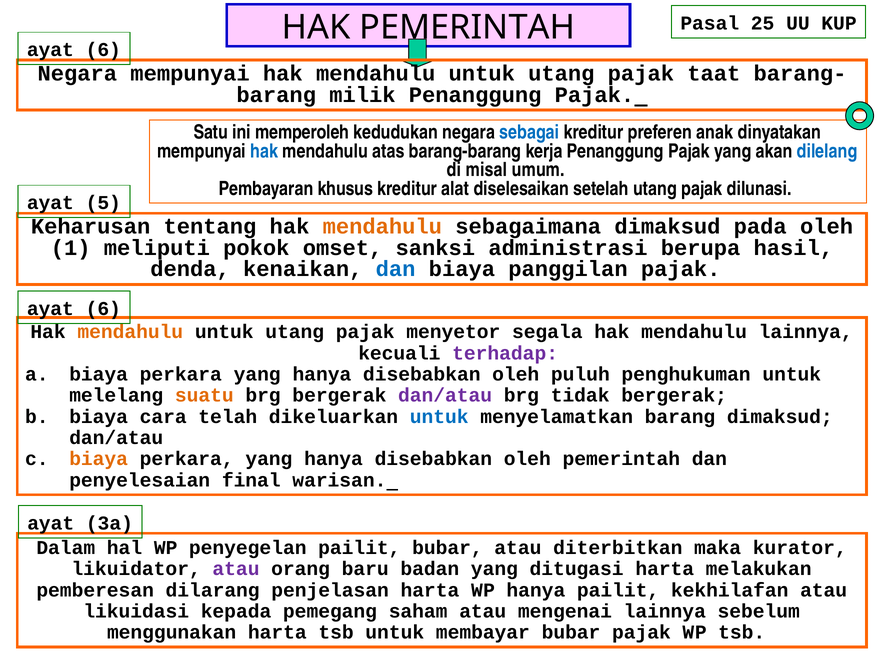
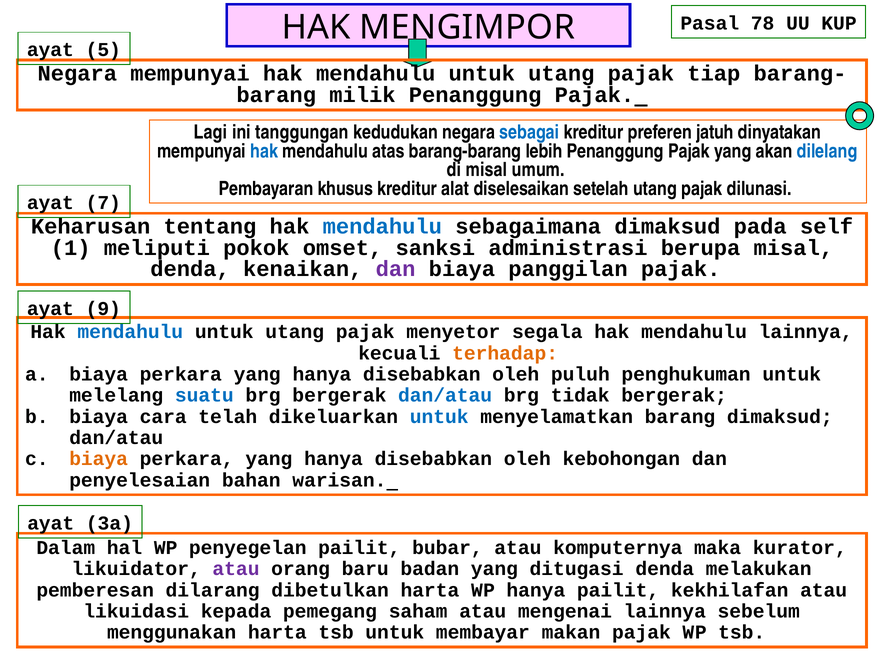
25: 25 -> 78 (763, 23)
HAK PEMERINTAH: PEMERINTAH -> MENGIMPOR (467, 28)
6: 6 -> 5 (103, 50)
taat: taat -> tiap (714, 74)
Satu: Satu -> Lagi (211, 132)
memperoleh: memperoleh -> tanggungan (302, 132)
anak: anak -> jatuh (715, 132)
kerja: kerja -> lebih (544, 151)
5: 5 -> 7 (103, 203)
mendahulu colour: orange -> blue (382, 227)
pada oleh: oleh -> self (827, 227)
berupa hasil: hasil -> misal (793, 248)
dan colour: blue -> purple (396, 269)
6: 6 -> 9 (103, 309)
mendahulu colour: orange -> blue (130, 332)
terhadap colour: purple -> orange (505, 353)
suatu colour: orange -> blue (204, 395)
dan/atau colour: purple -> blue (445, 395)
oleh pemerintah: pemerintah -> kebohongan (621, 459)
final: final -> bahan (251, 480)
diterbitkan: diterbitkan -> komputernya (618, 548)
ditugasi harta: harta -> denda (665, 569)
penjelasan: penjelasan -> dibetulkan (330, 590)
membayar bubar: bubar -> makan (571, 632)
